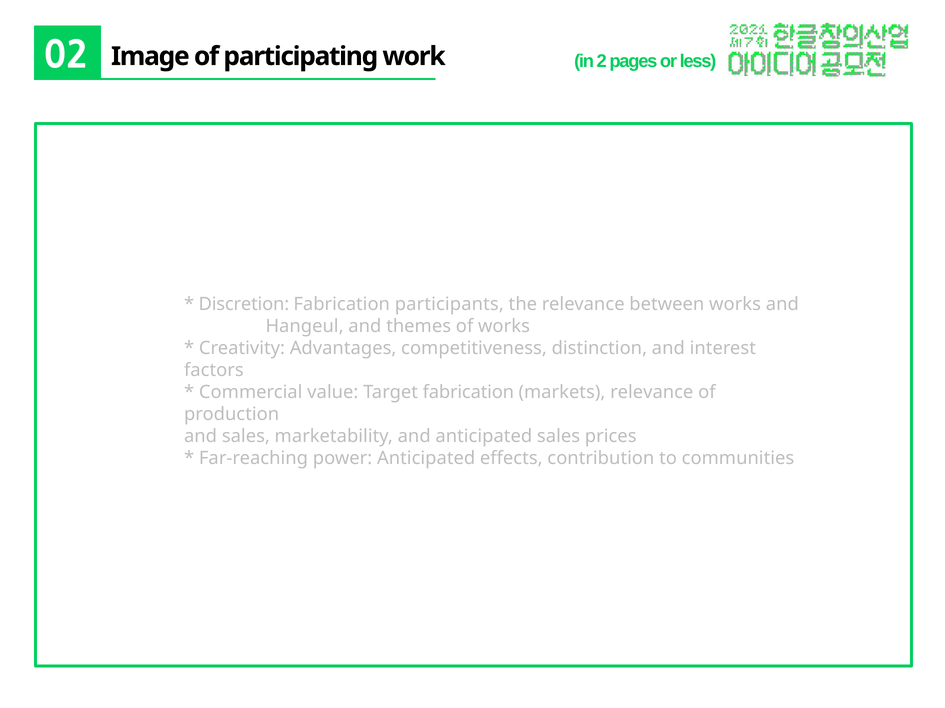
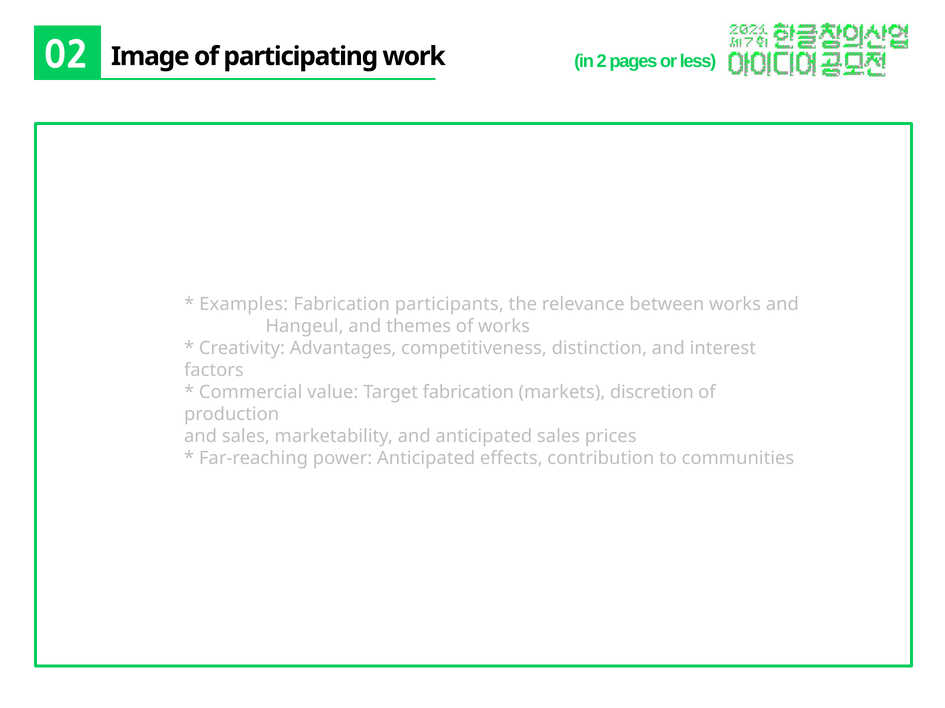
Discretion: Discretion -> Examples (244, 304)
markets relevance: relevance -> discretion (652, 393)
